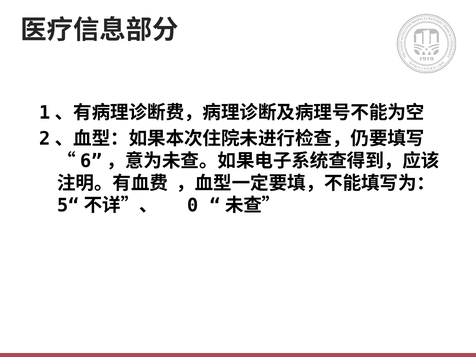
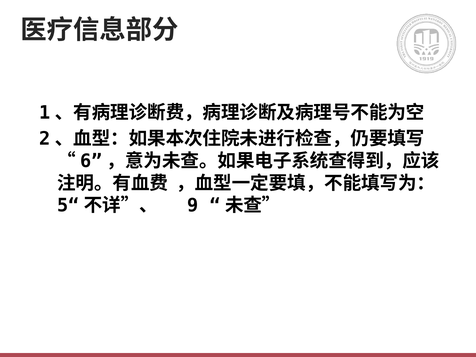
0: 0 -> 9 (193, 205)
